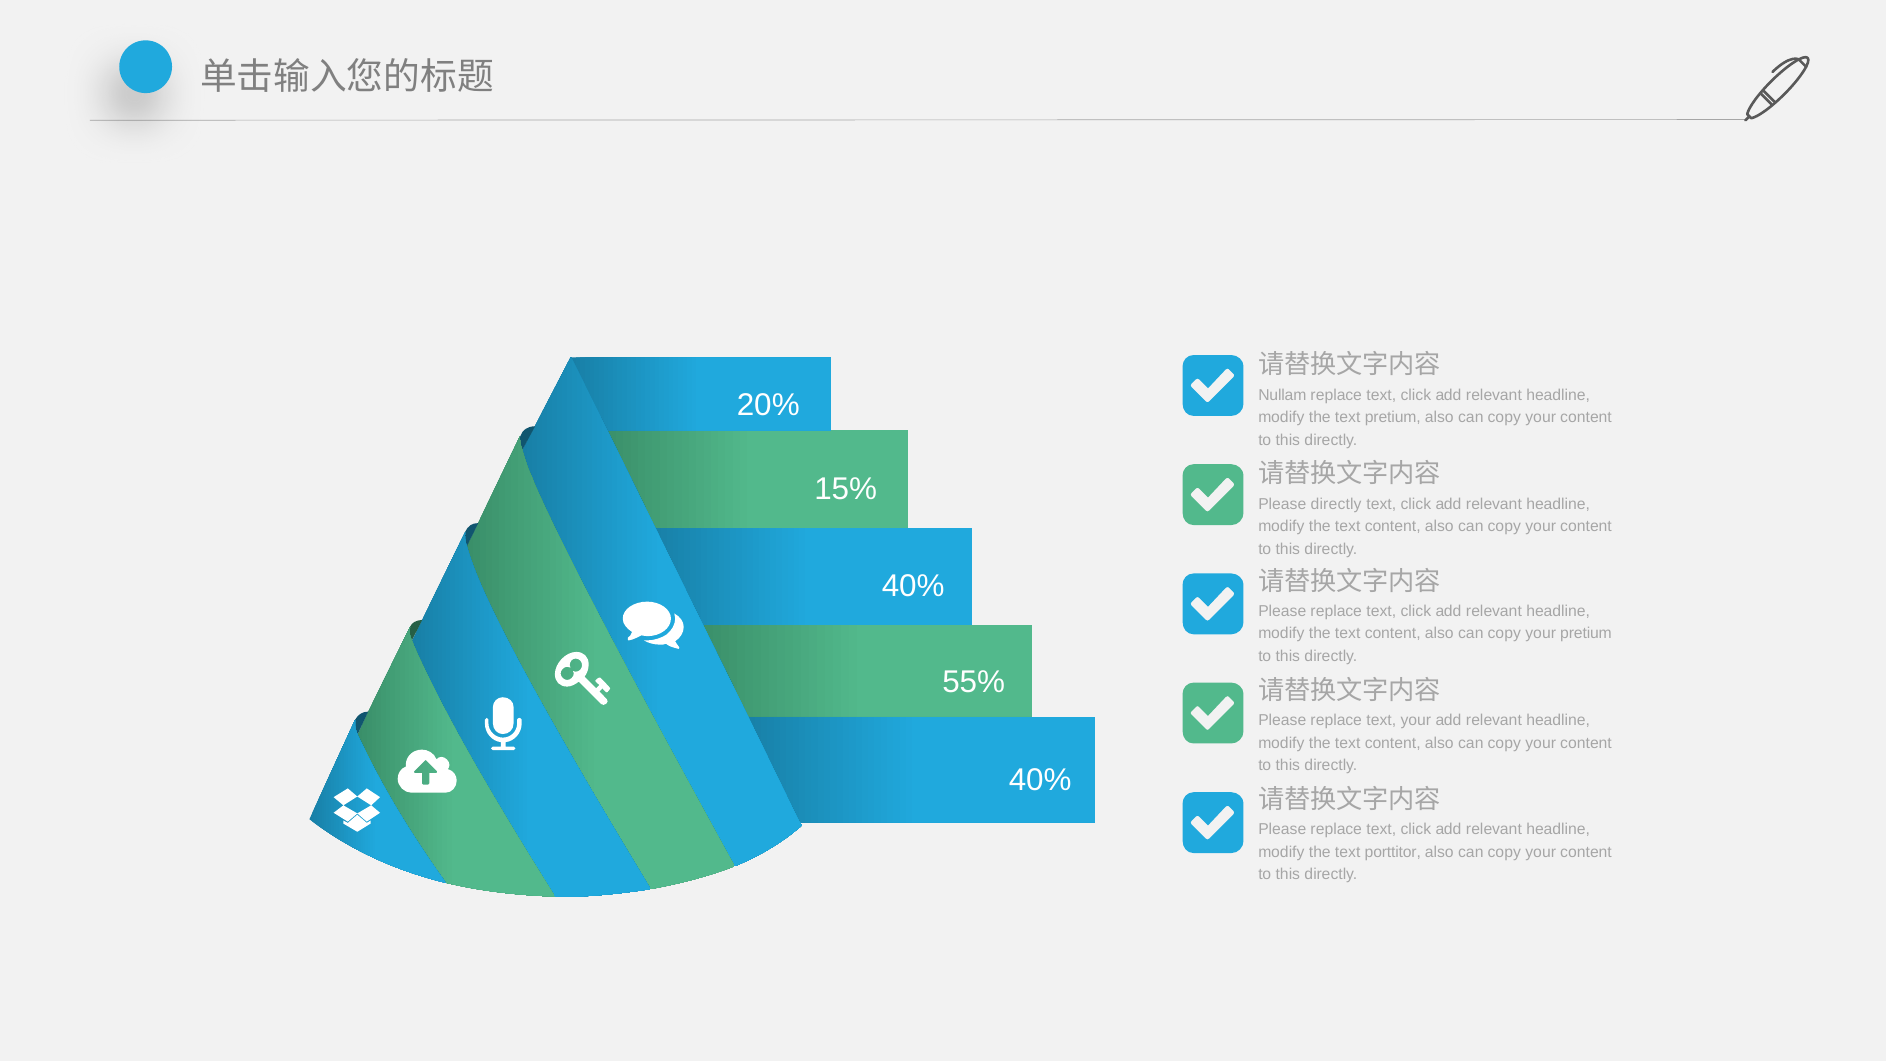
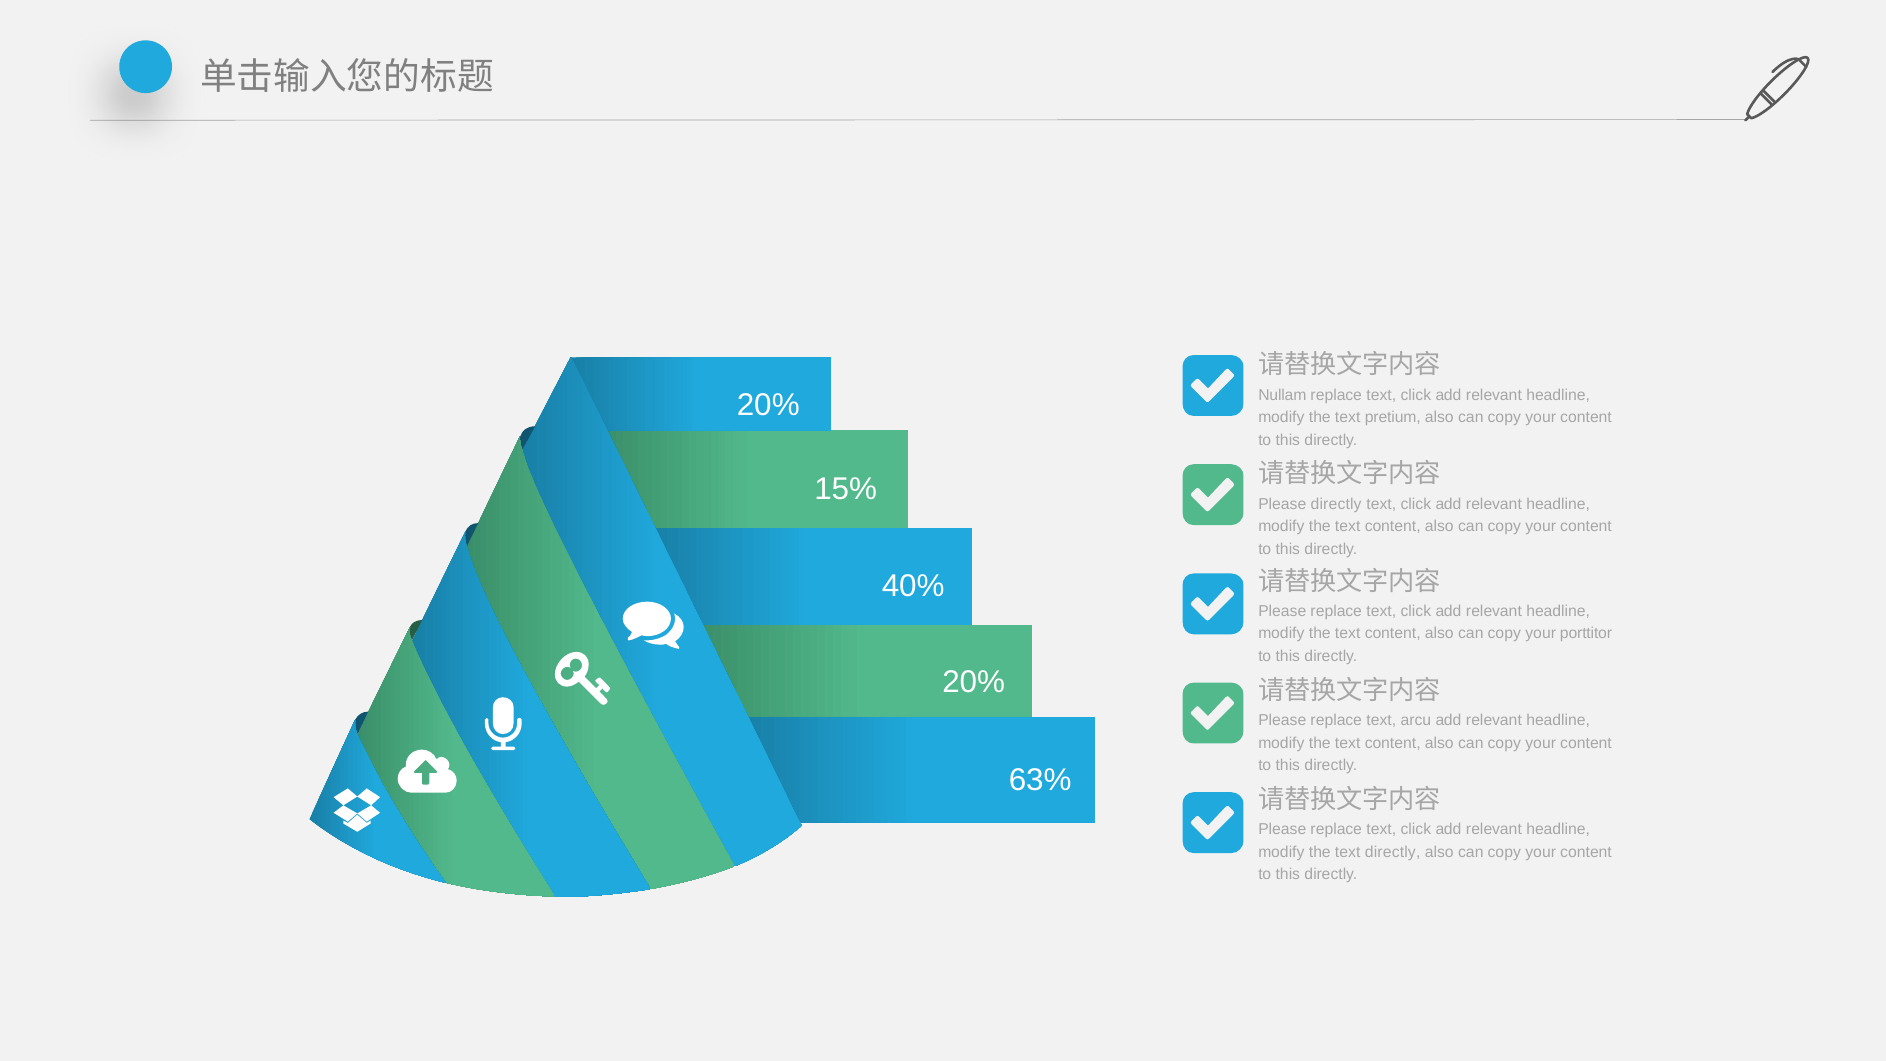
your pretium: pretium -> porttitor (1586, 634)
55%: 55% -> 20% (974, 683)
text your: your -> arcu (1416, 720)
40%: 40% -> 63% (1040, 780)
text porttitor: porttitor -> directly (1393, 852)
